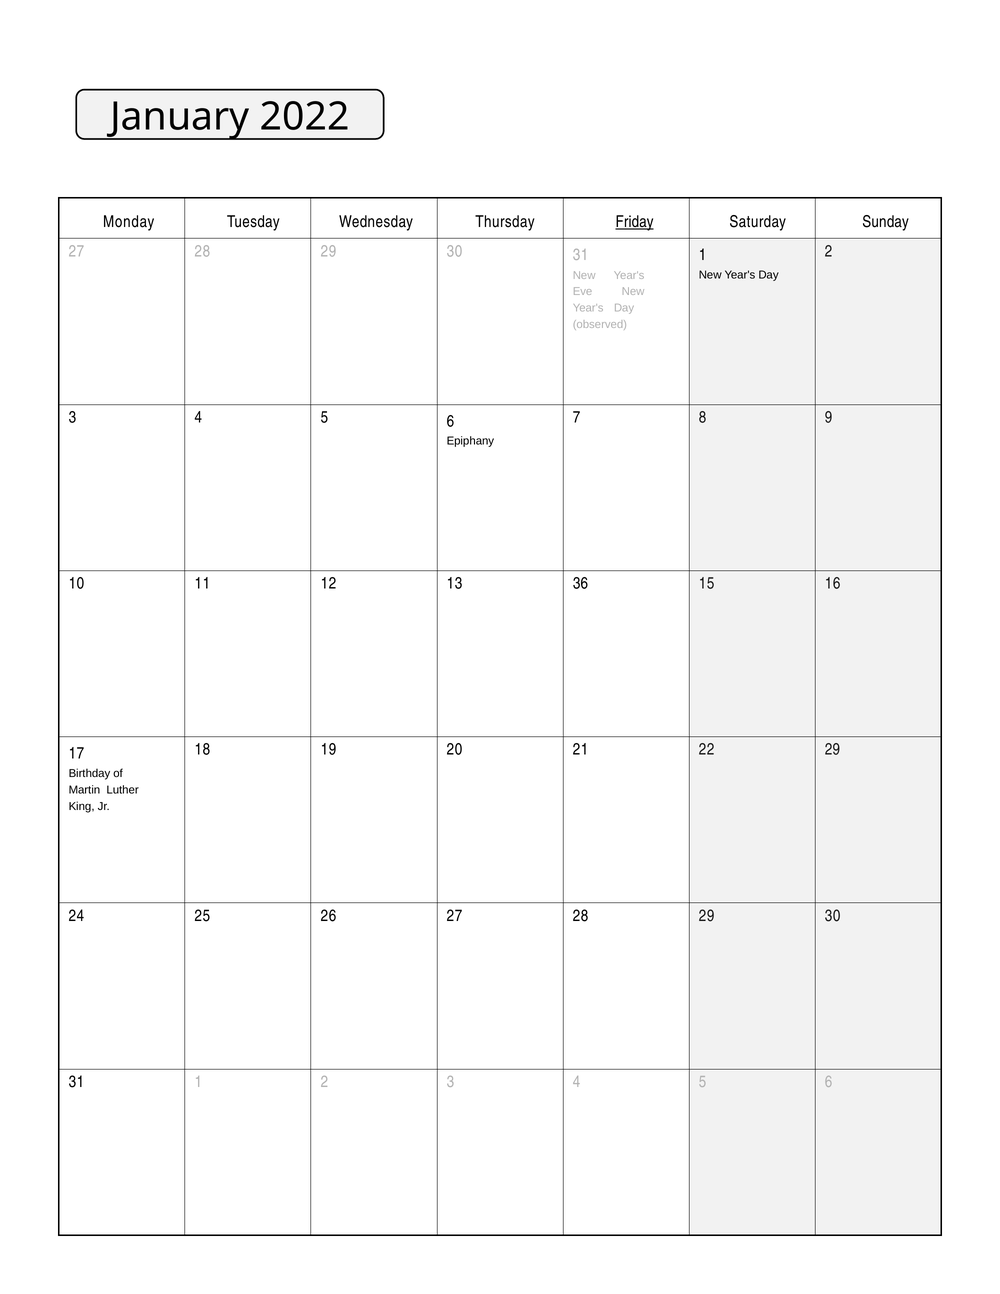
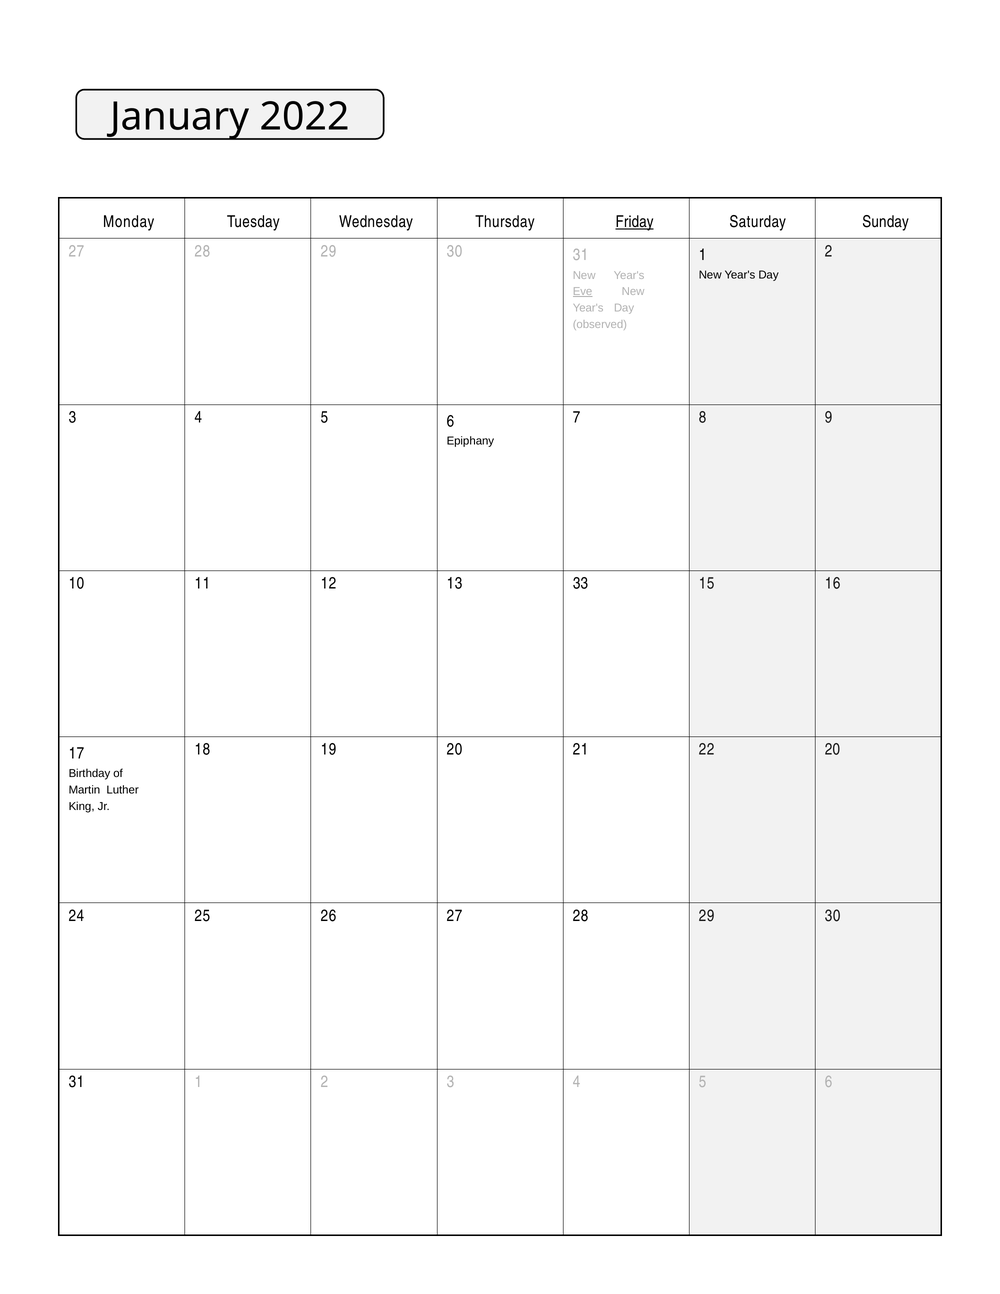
Eve underline: none -> present (583, 292)
36: 36 -> 33 (580, 583)
22 29: 29 -> 20 (833, 750)
